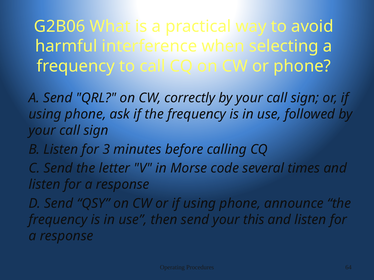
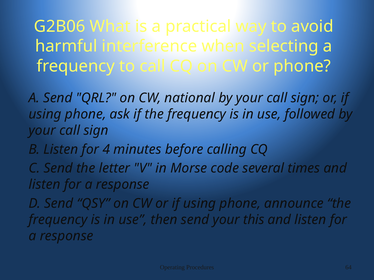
correctly: correctly -> national (190, 98)
3: 3 -> 4 (106, 150)
